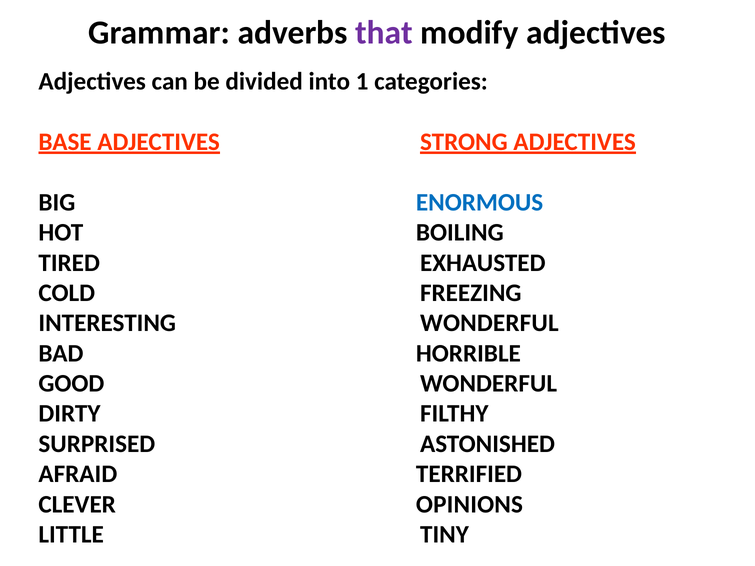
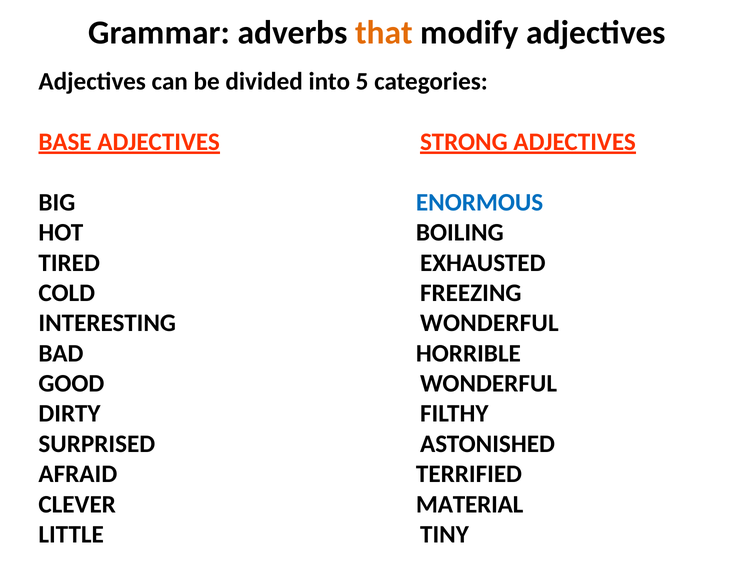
that colour: purple -> orange (384, 33)
1: 1 -> 5 (362, 82)
OPINIONS: OPINIONS -> MATERIAL (470, 504)
